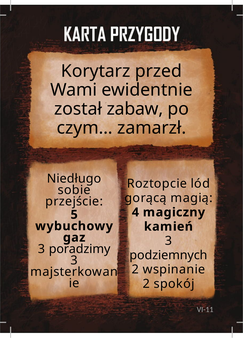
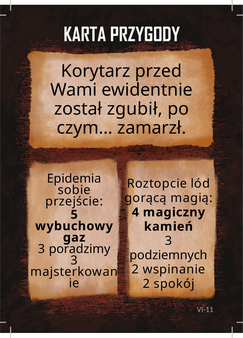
zabaw: zabaw -> zgubił (135, 109)
Niedługo: Niedługo -> Epidemia (74, 179)
